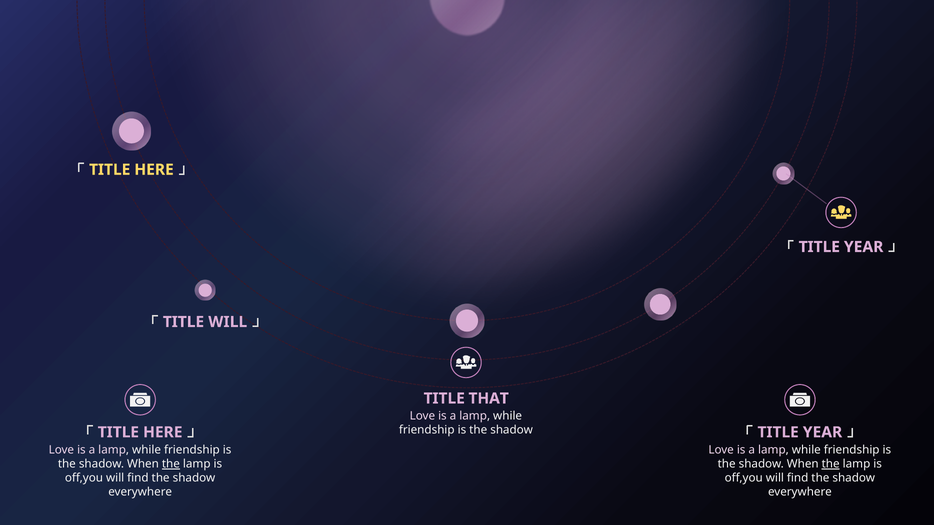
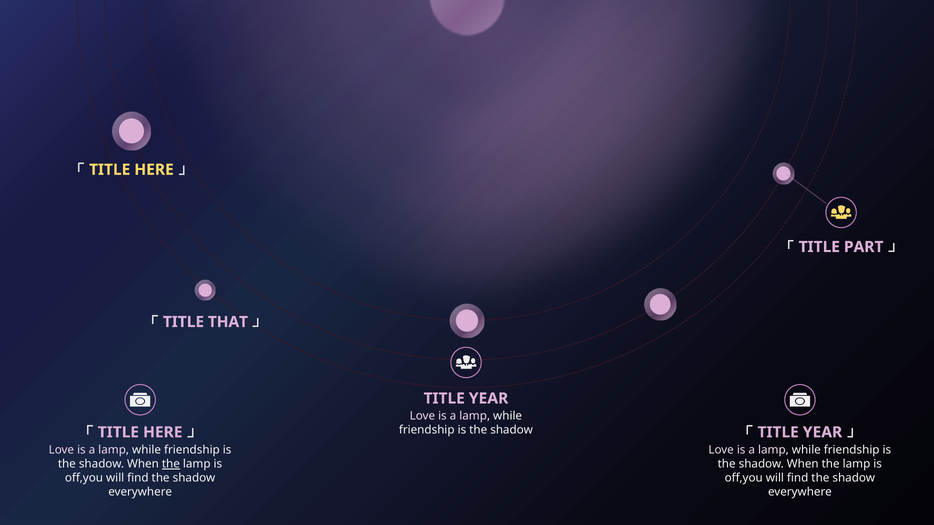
YEAR: YEAR -> PART (864, 247)
TITLE WILL: WILL -> THAT (228, 322)
THAT: THAT -> YEAR (489, 399)
the underline: present -> none (831, 464)
